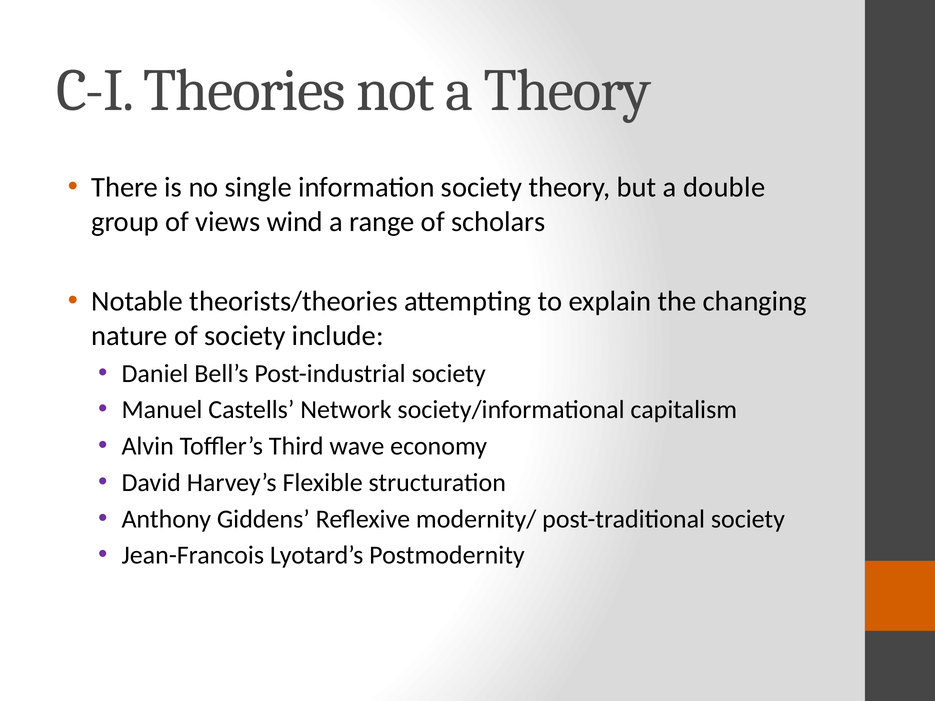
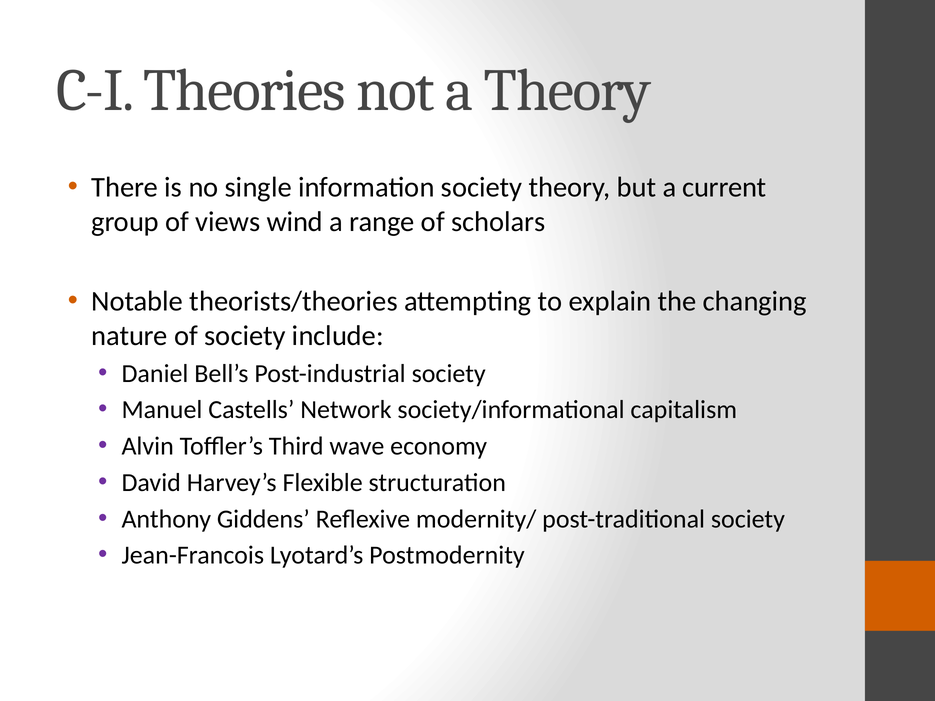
double: double -> current (724, 187)
